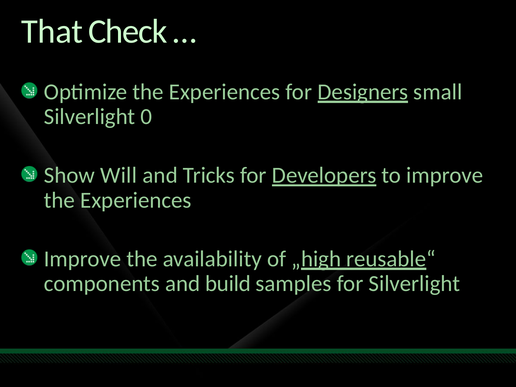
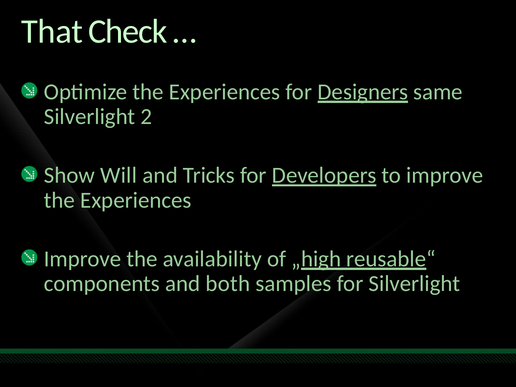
small: small -> same (438, 92)
0: 0 -> 2 (146, 117)
build: build -> both (228, 284)
